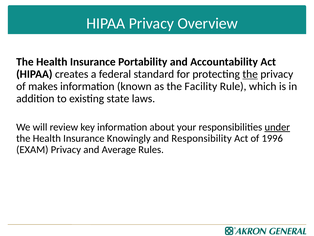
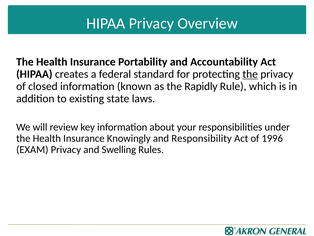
makes: makes -> closed (43, 86)
Facility: Facility -> Rapidly (201, 86)
under underline: present -> none (277, 127)
Average: Average -> Swelling (119, 149)
